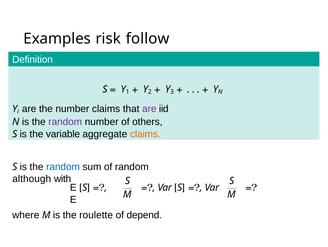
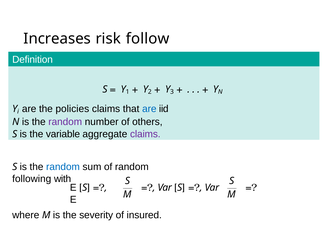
Examples: Examples -> Increases (57, 39)
the number: number -> policies (72, 109)
are colour: purple -> blue (149, 109)
claims colour: orange -> purple (145, 134)
although: although -> following (32, 178)
roulette: roulette -> severity (96, 214)
depend: depend -> insured (144, 214)
